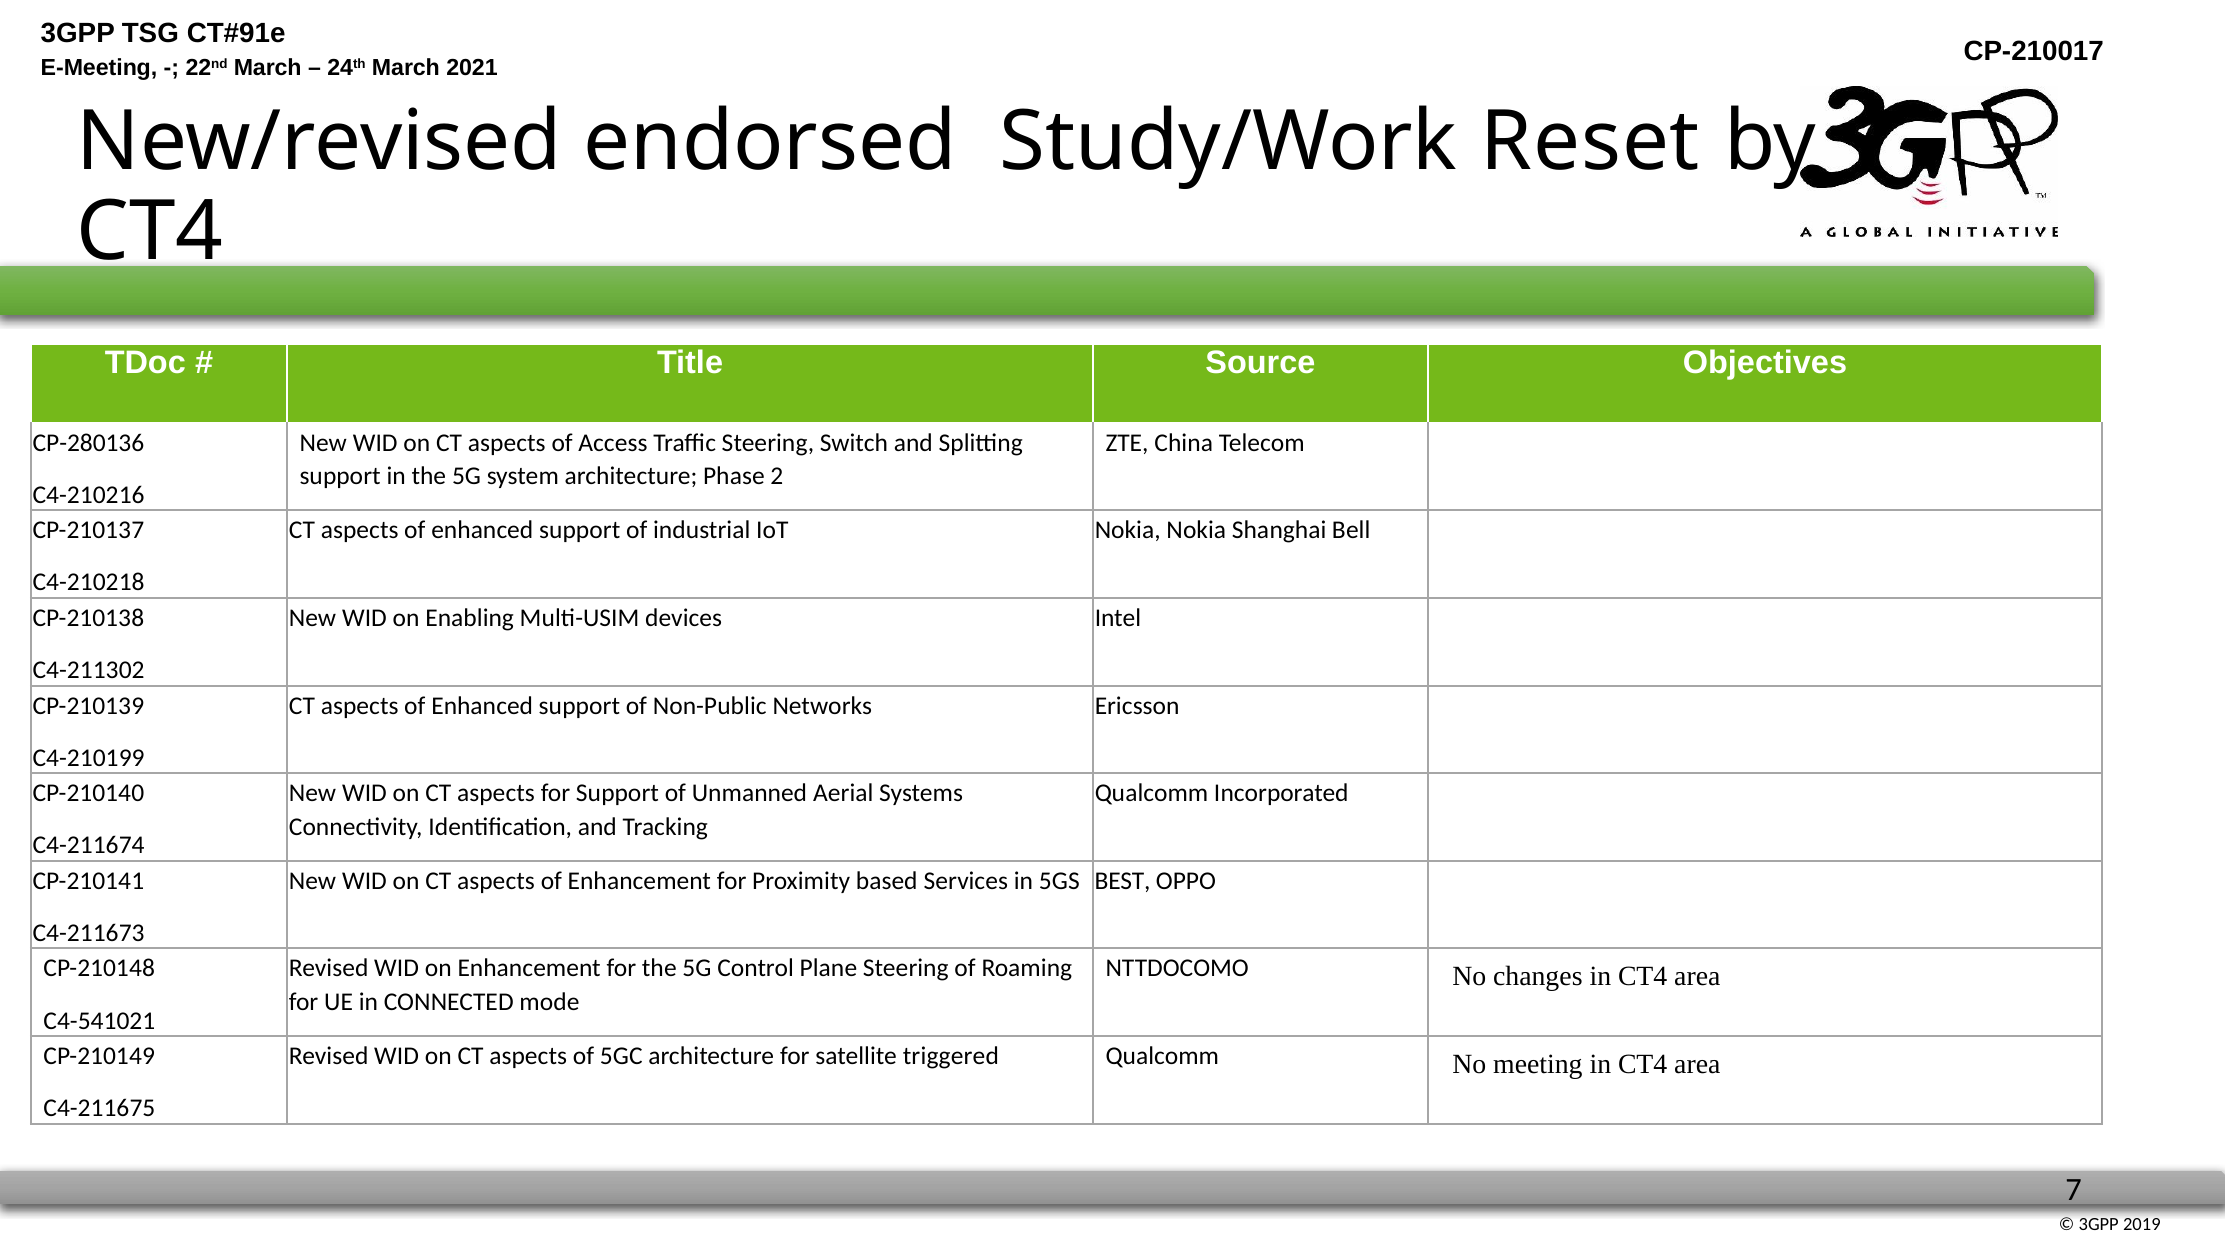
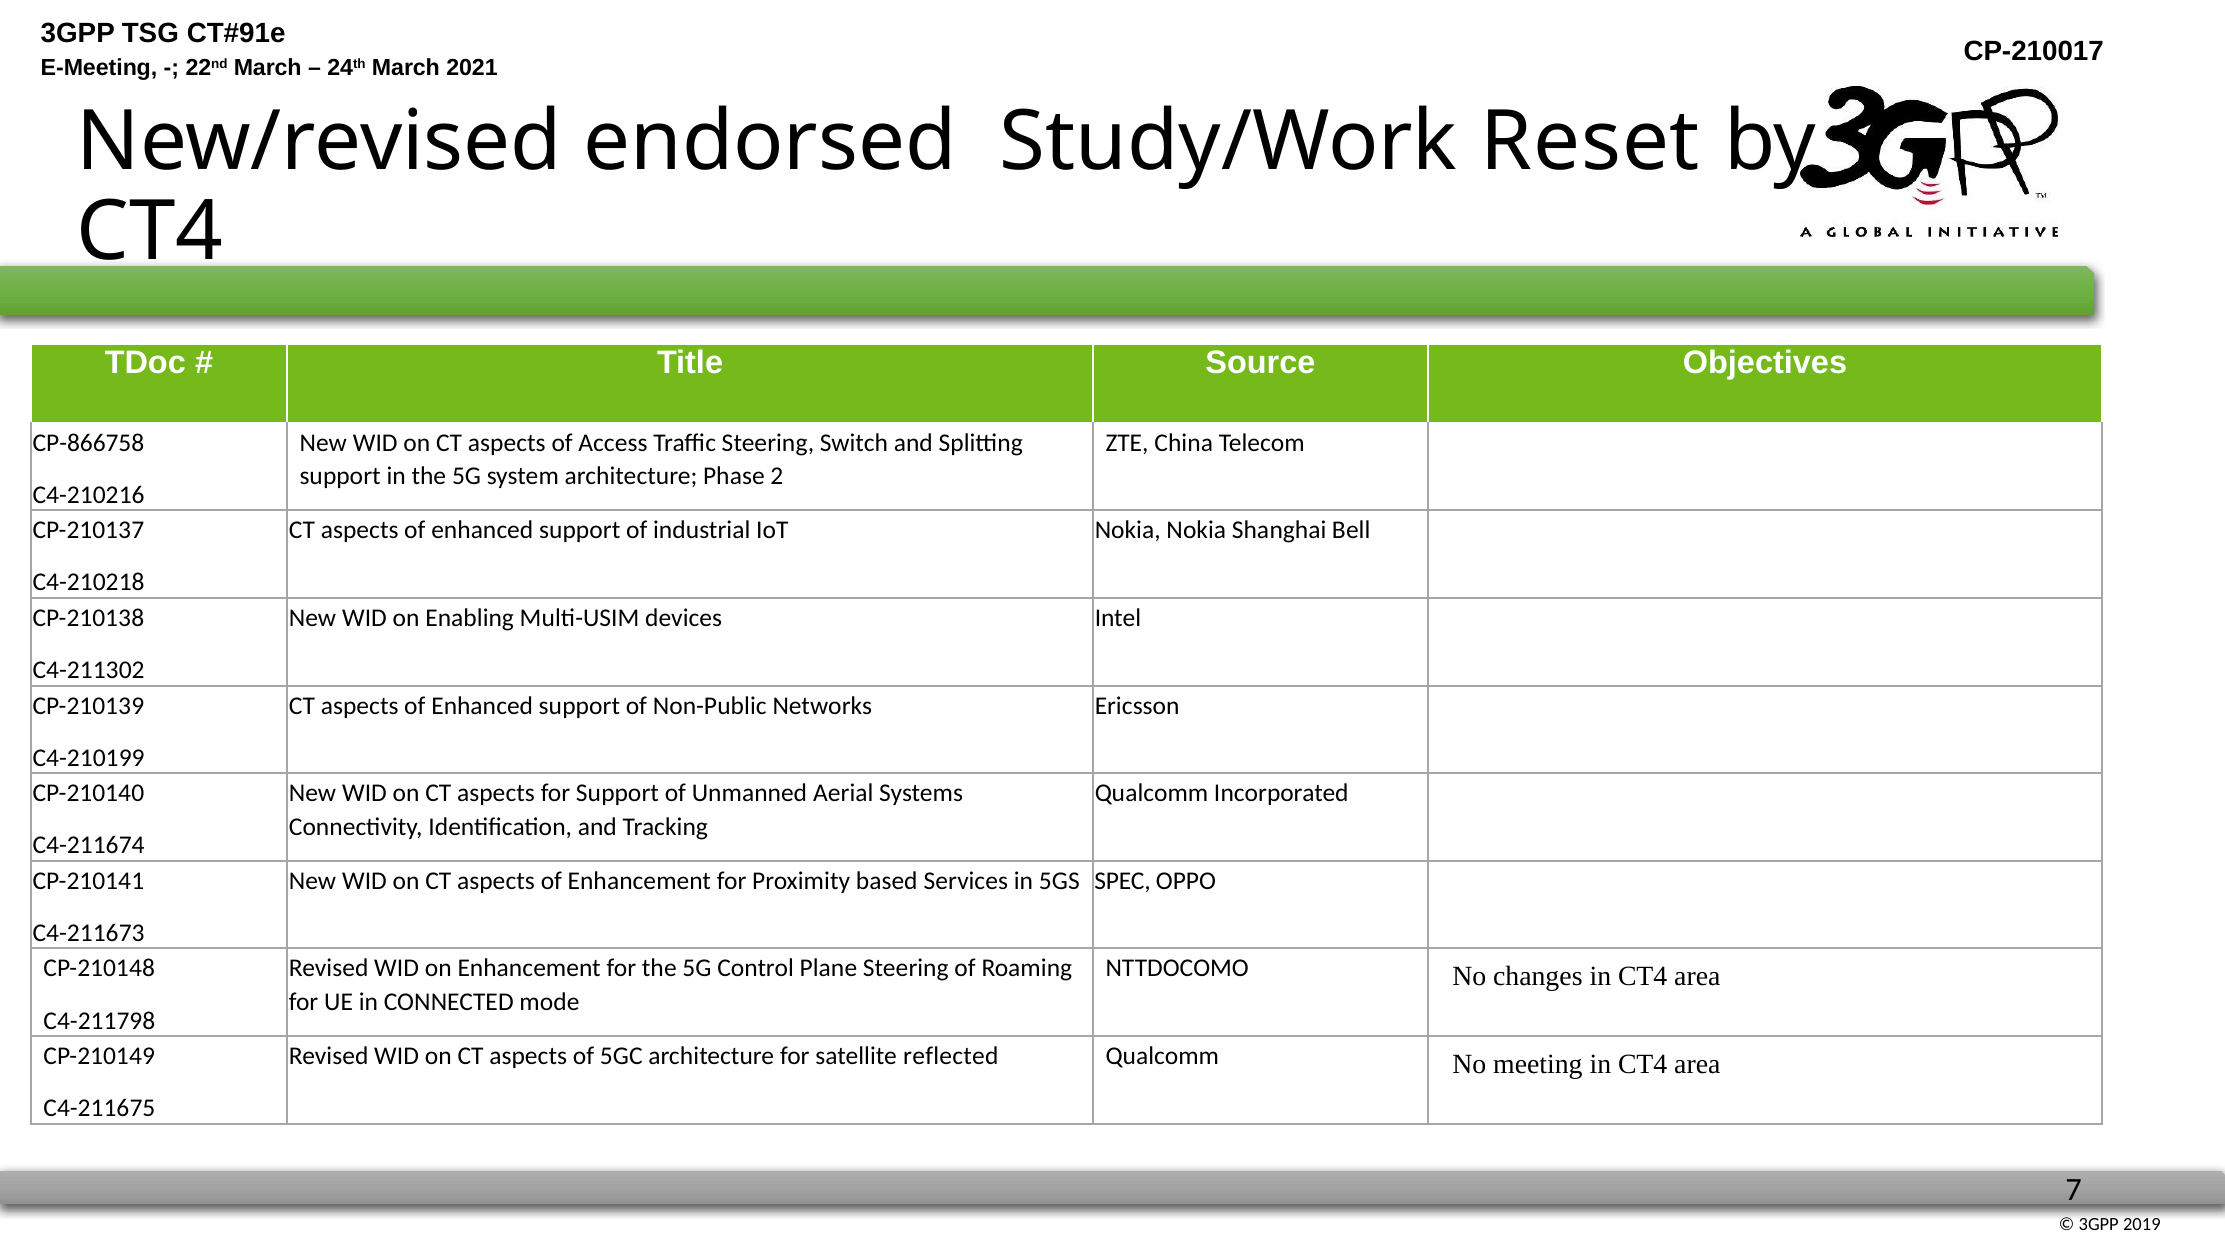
CP-280136: CP-280136 -> CP-866758 (88, 443)
BEST: BEST -> SPEC (1123, 880)
C4-541021: C4-541021 -> C4-211798 (99, 1020)
triggered: triggered -> reflected (951, 1056)
